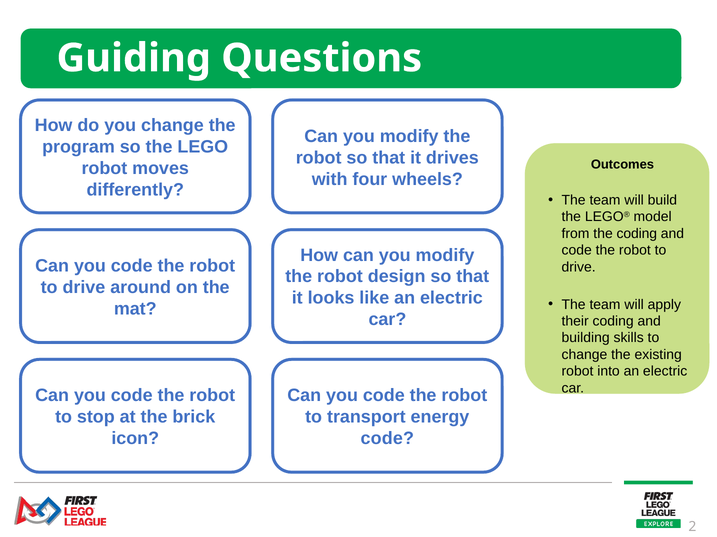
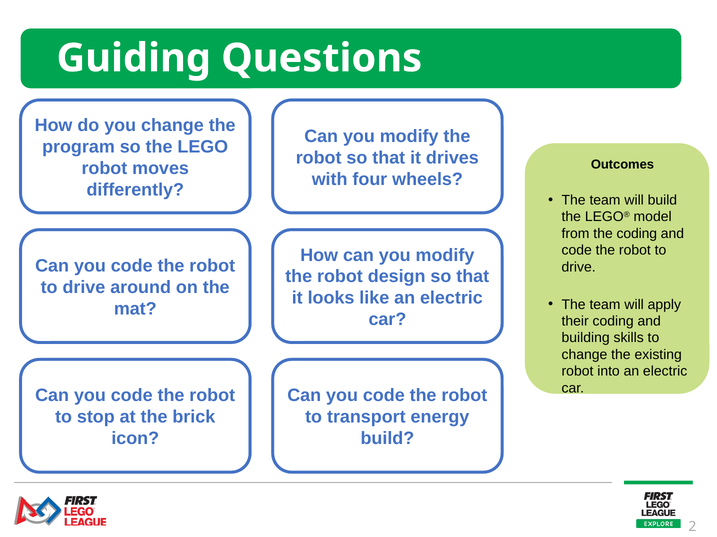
code: code -> build (387, 439)
